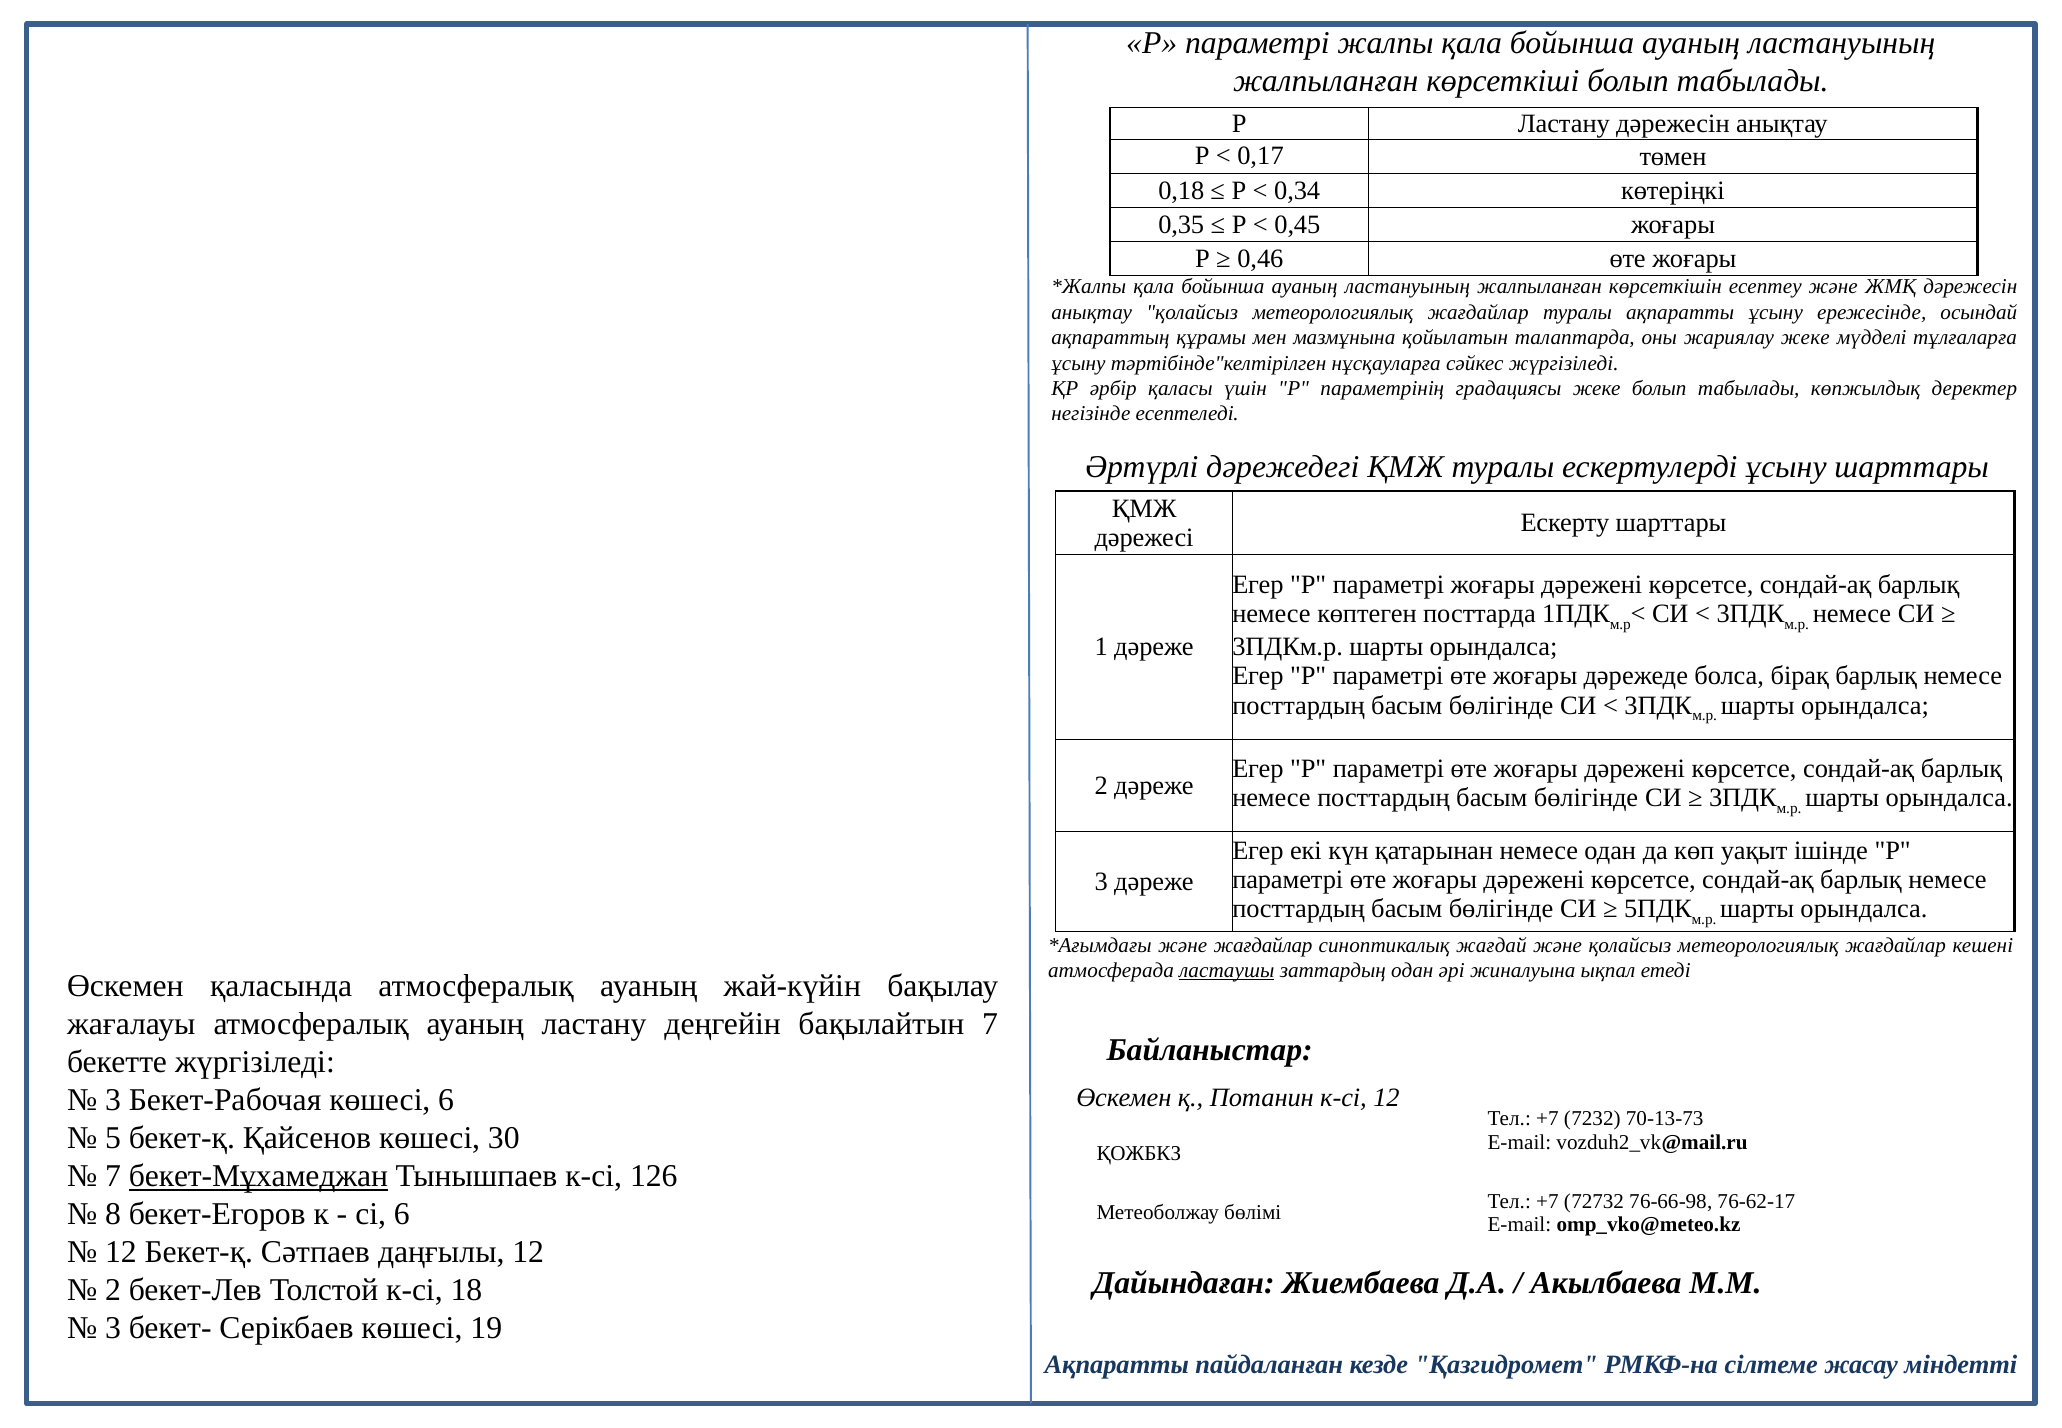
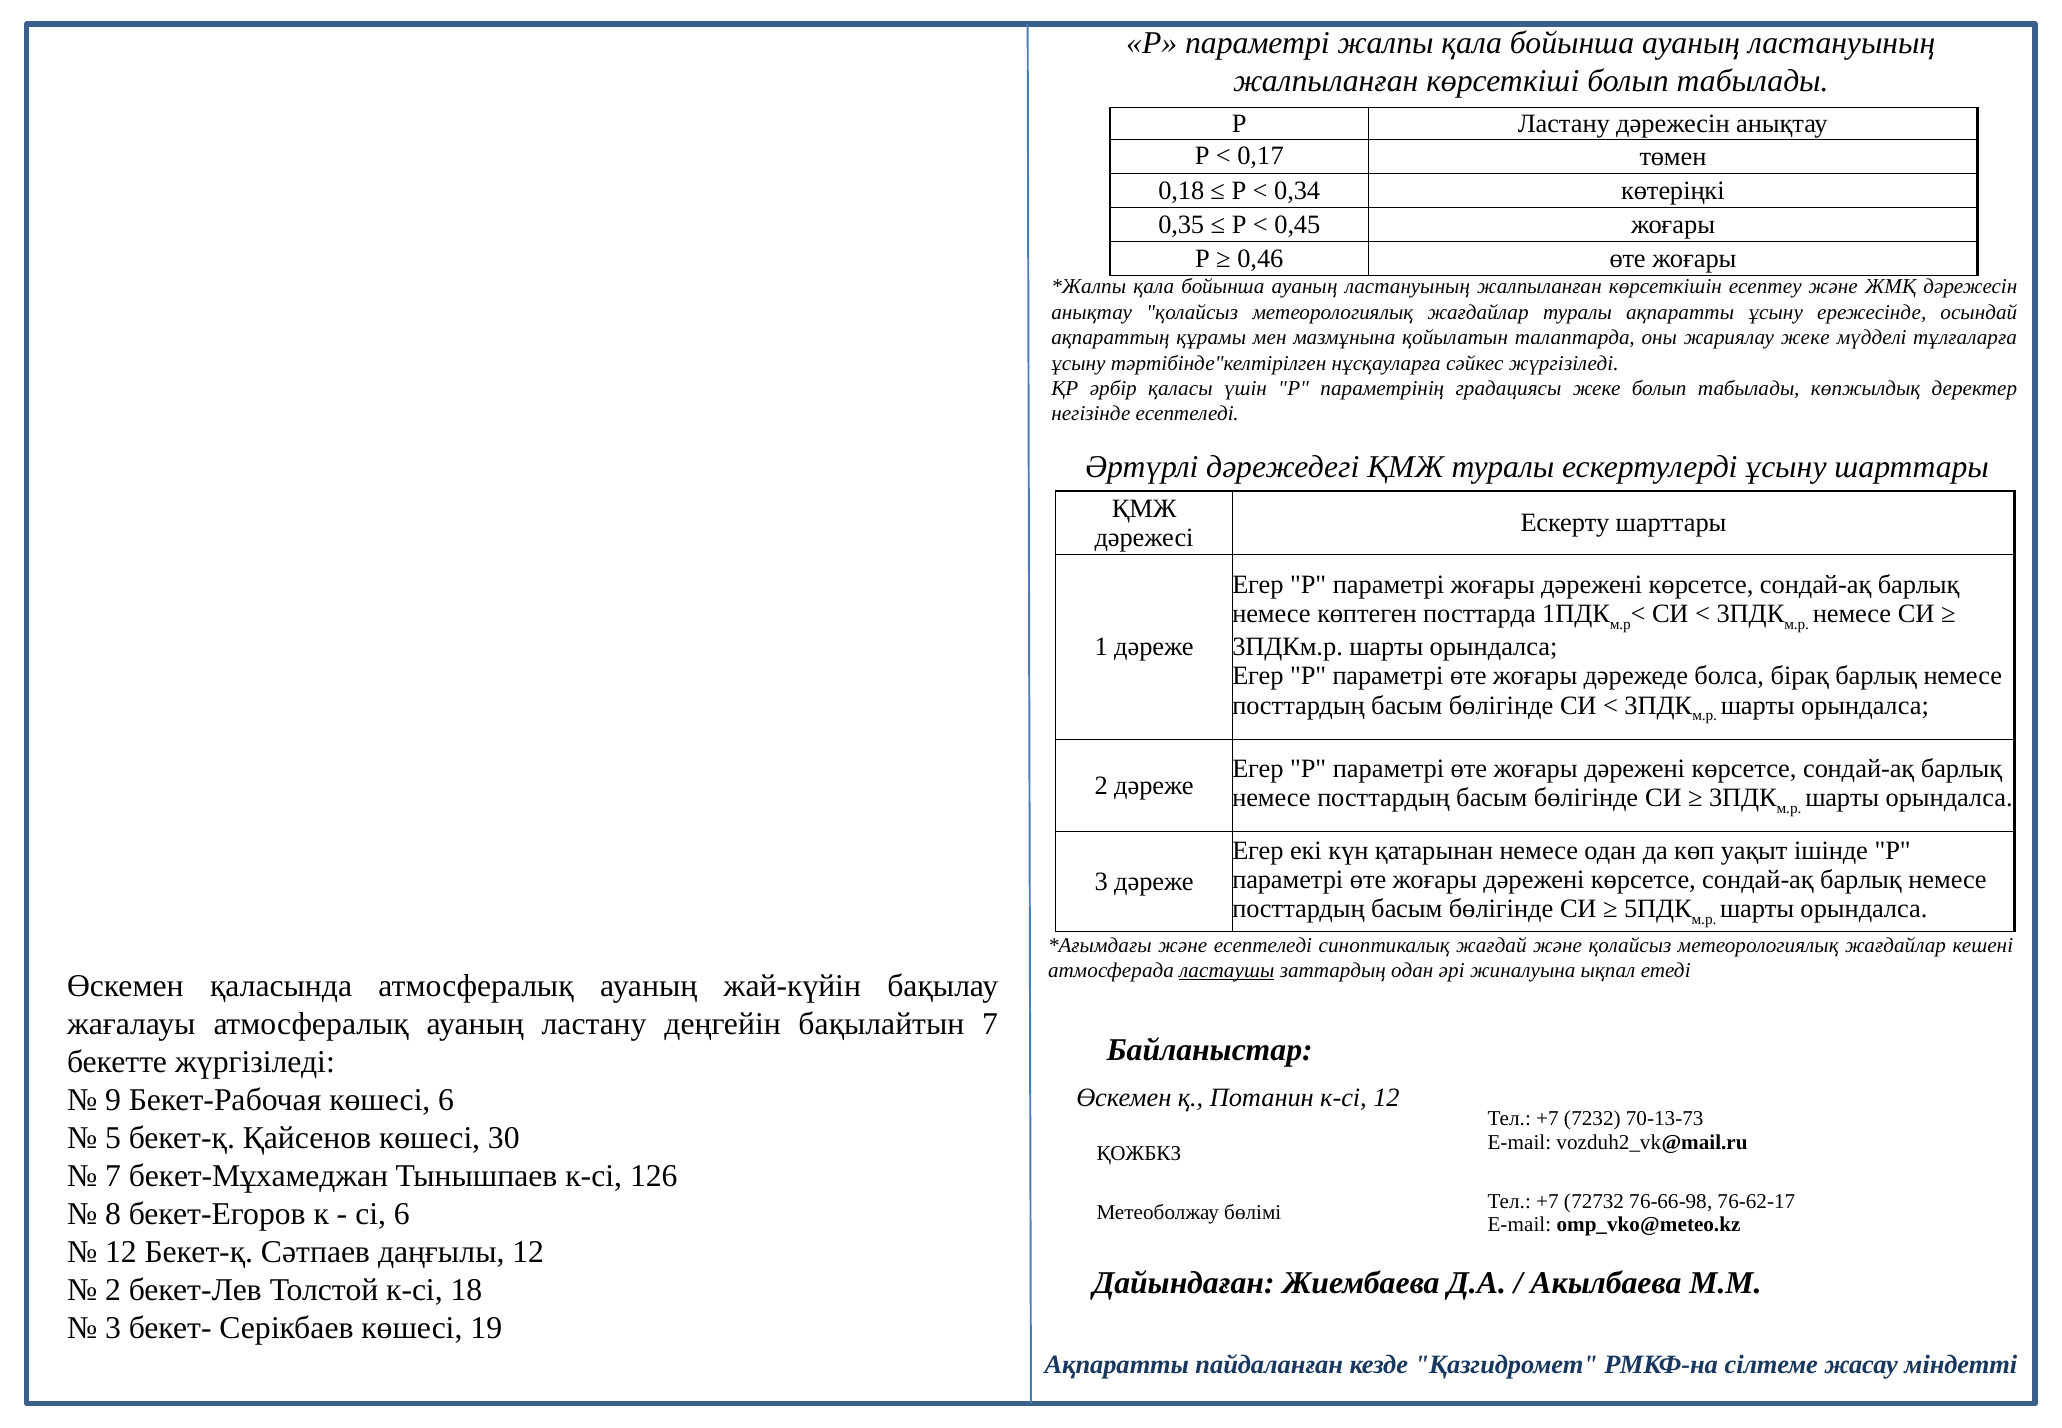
және жағдайлар: жағдайлар -> есептеледі (1263, 945)
3: 3 -> 9 (113, 1100)
бекет-Мұхамеджан underline: present -> none (258, 1176)
